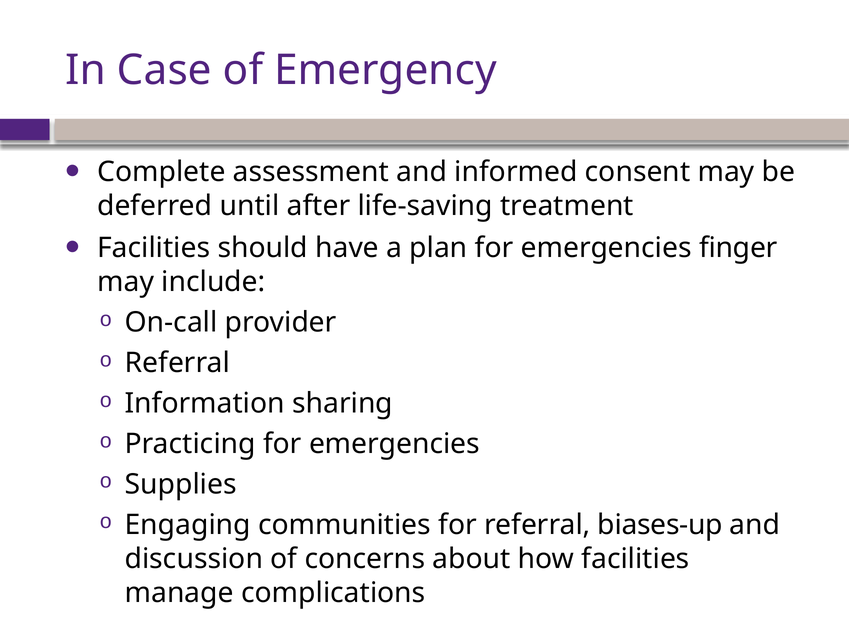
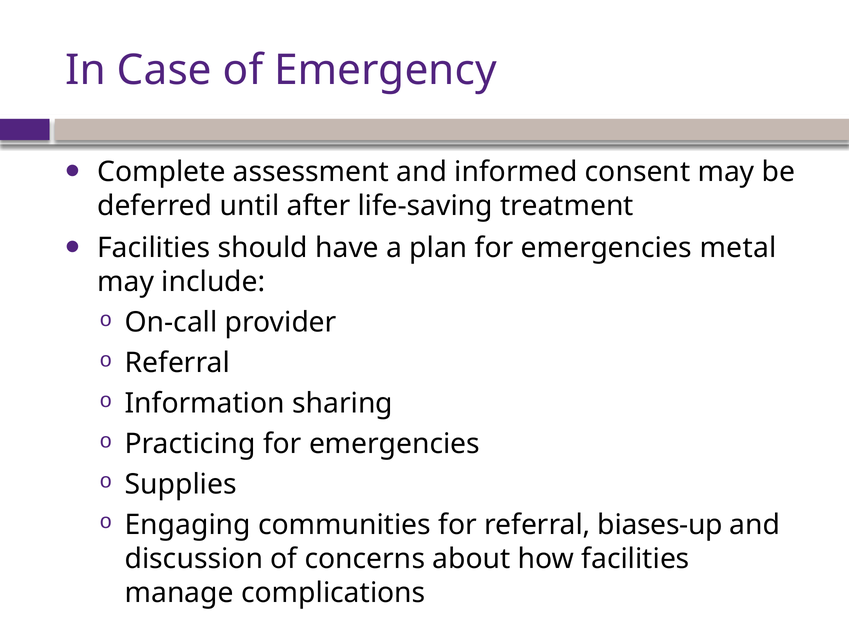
finger: finger -> metal (738, 248)
